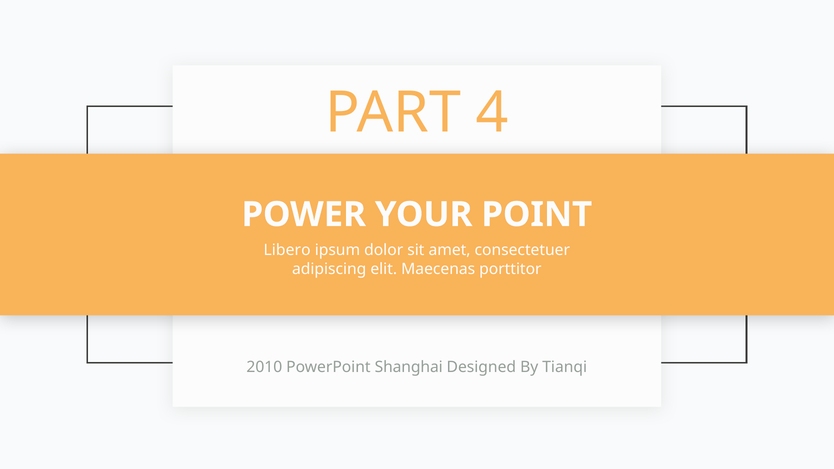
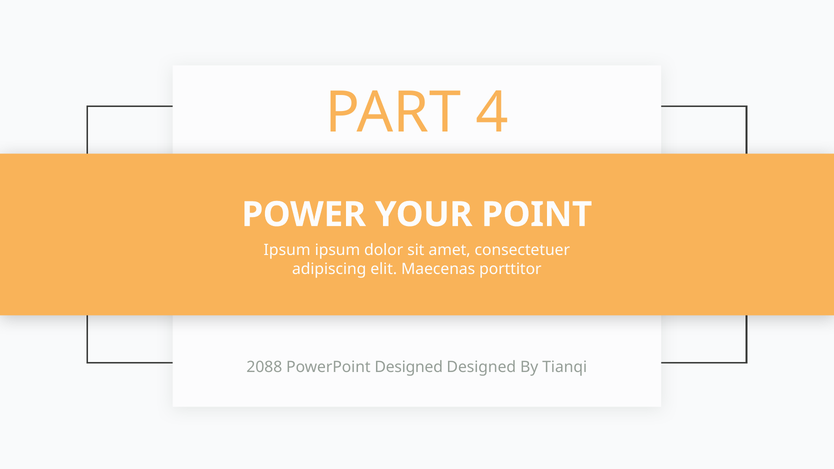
Libero: Libero -> Ipsum (287, 250)
2010: 2010 -> 2088 (264, 367)
PowerPoint Shanghai: Shanghai -> Designed (409, 367)
